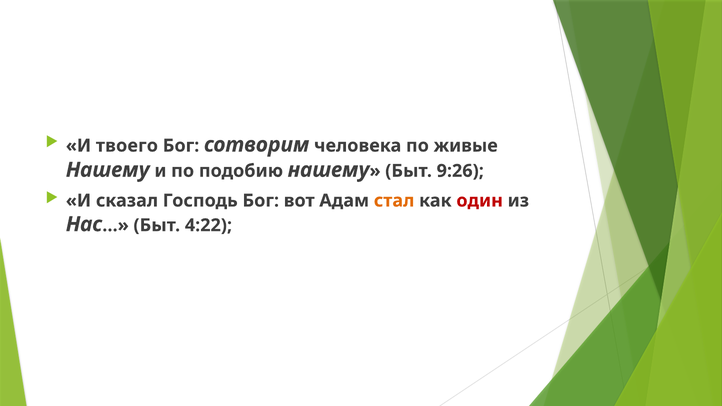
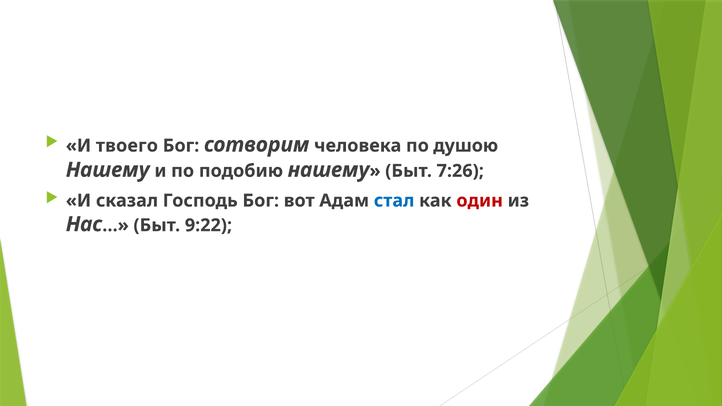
живые: живые -> душою (466, 146)
9:26: 9:26 -> 7:26 (460, 171)
стал colour: orange -> blue (394, 201)
4:22: 4:22 -> 9:22 (208, 225)
